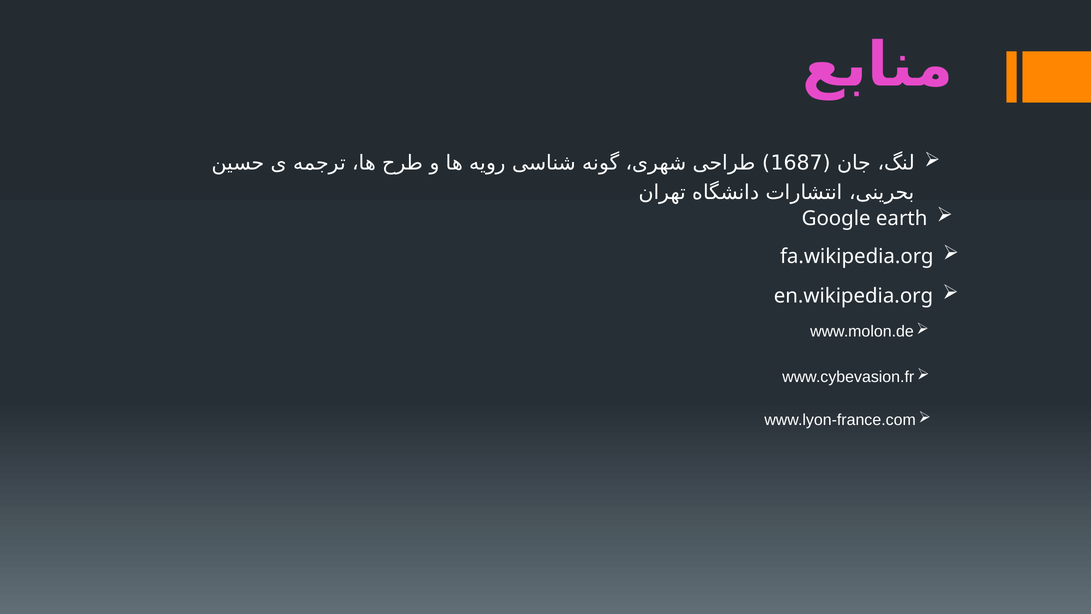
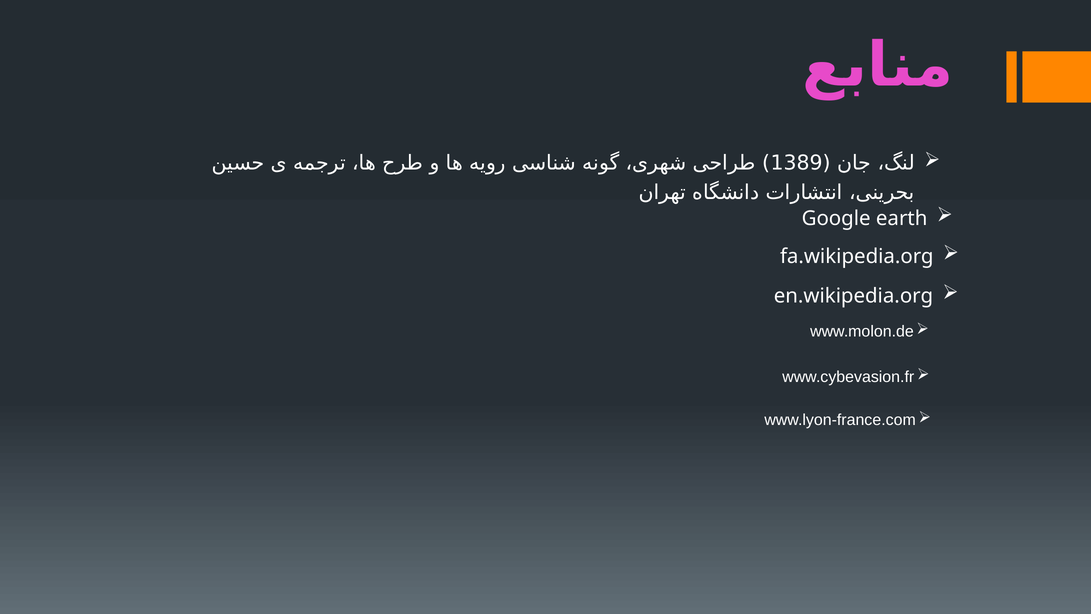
1687: 1687 -> 1389 (797, 163)
